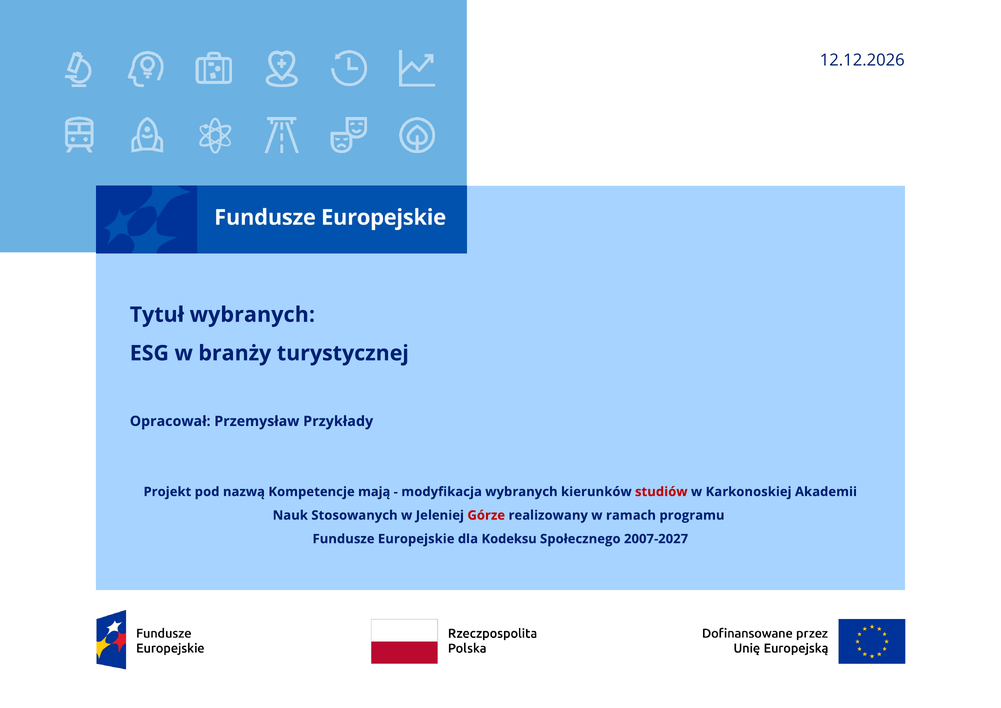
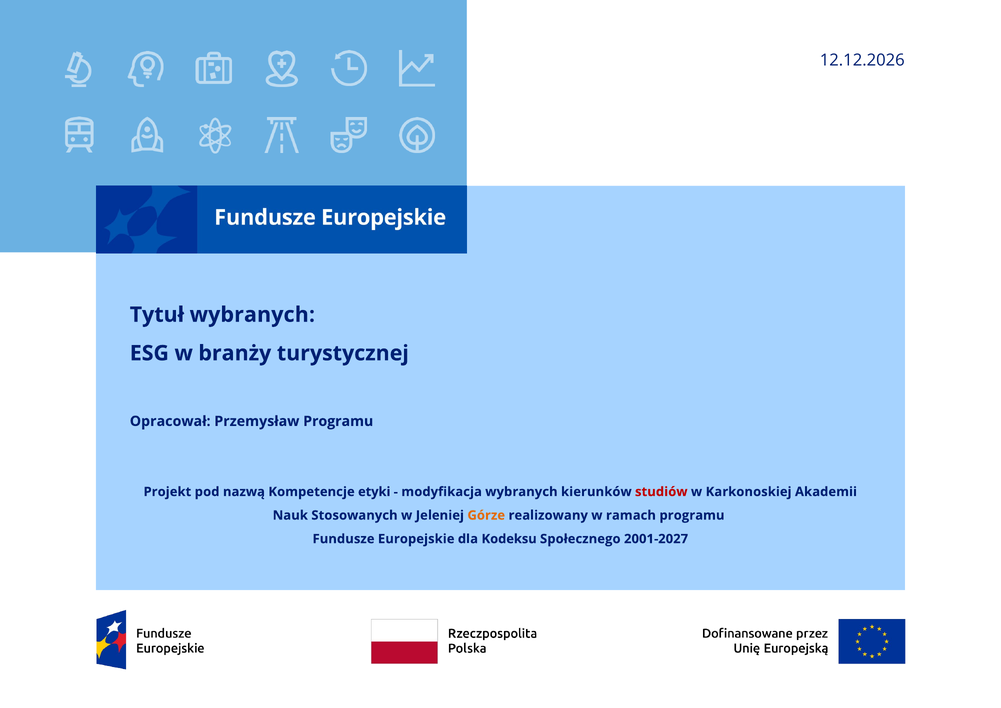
Przemysław Przykłady: Przykłady -> Programu (338, 421)
mają: mają -> etyki (374, 492)
Górze colour: red -> orange (486, 515)
2007-2027: 2007-2027 -> 2001-2027 (656, 539)
